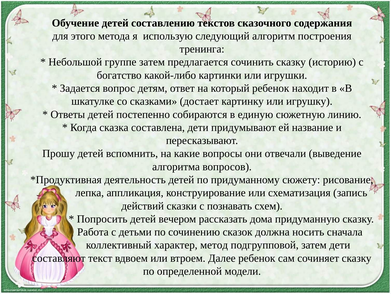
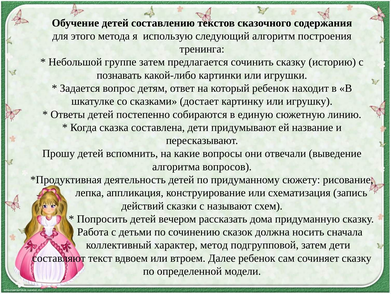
богатство: богатство -> познавать (119, 75)
познавать: познавать -> называют (229, 205)
